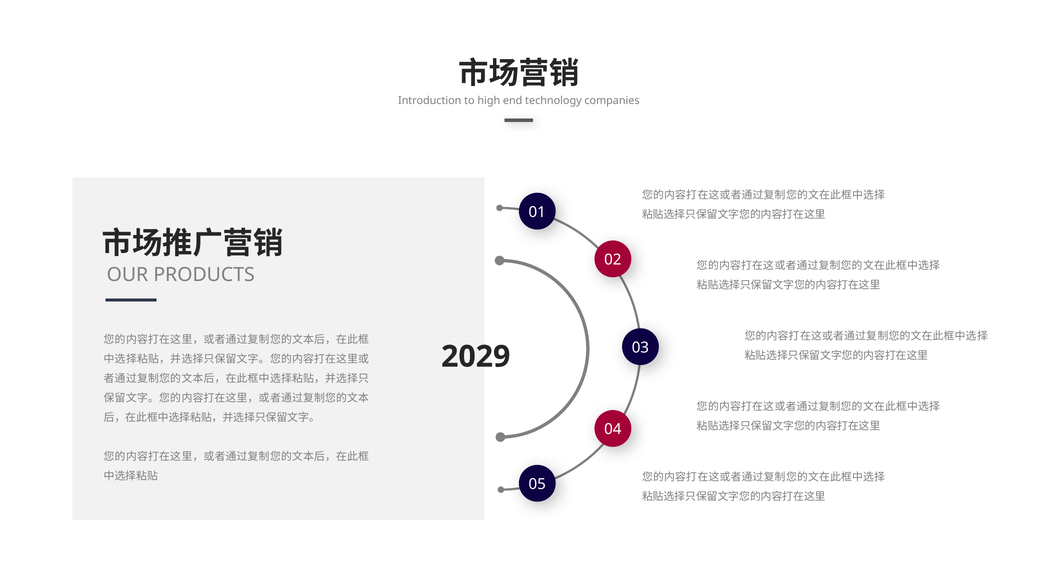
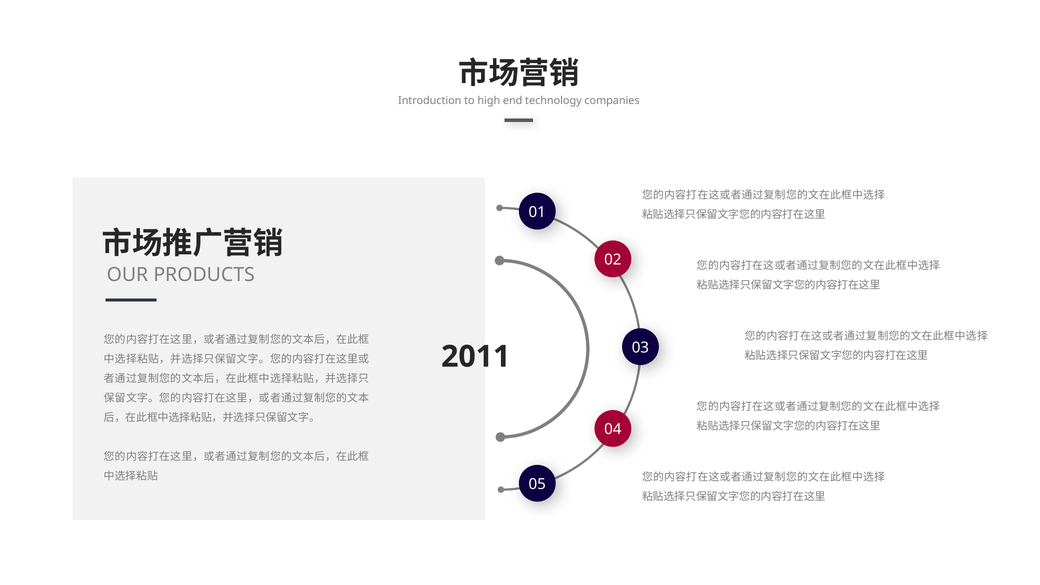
2029: 2029 -> 2011 (476, 357)
